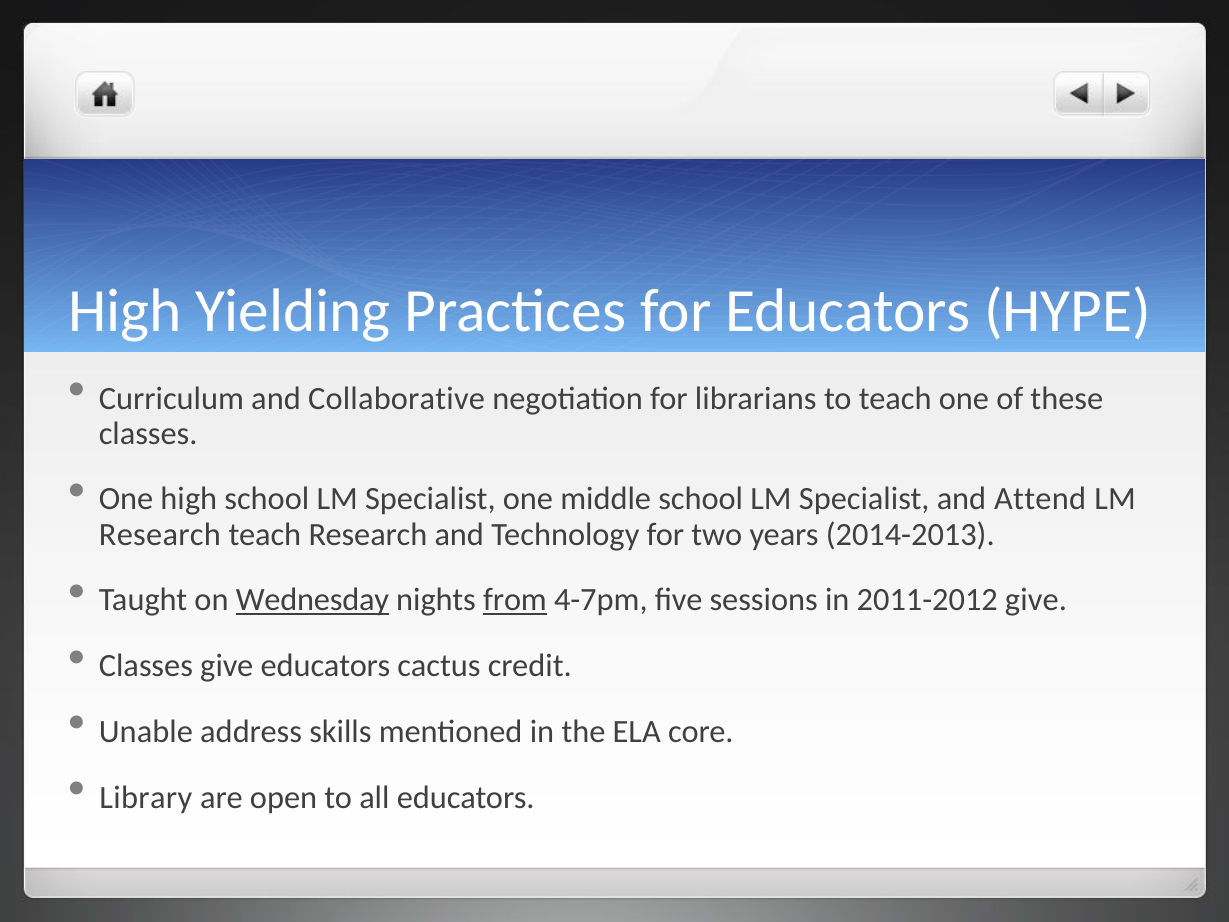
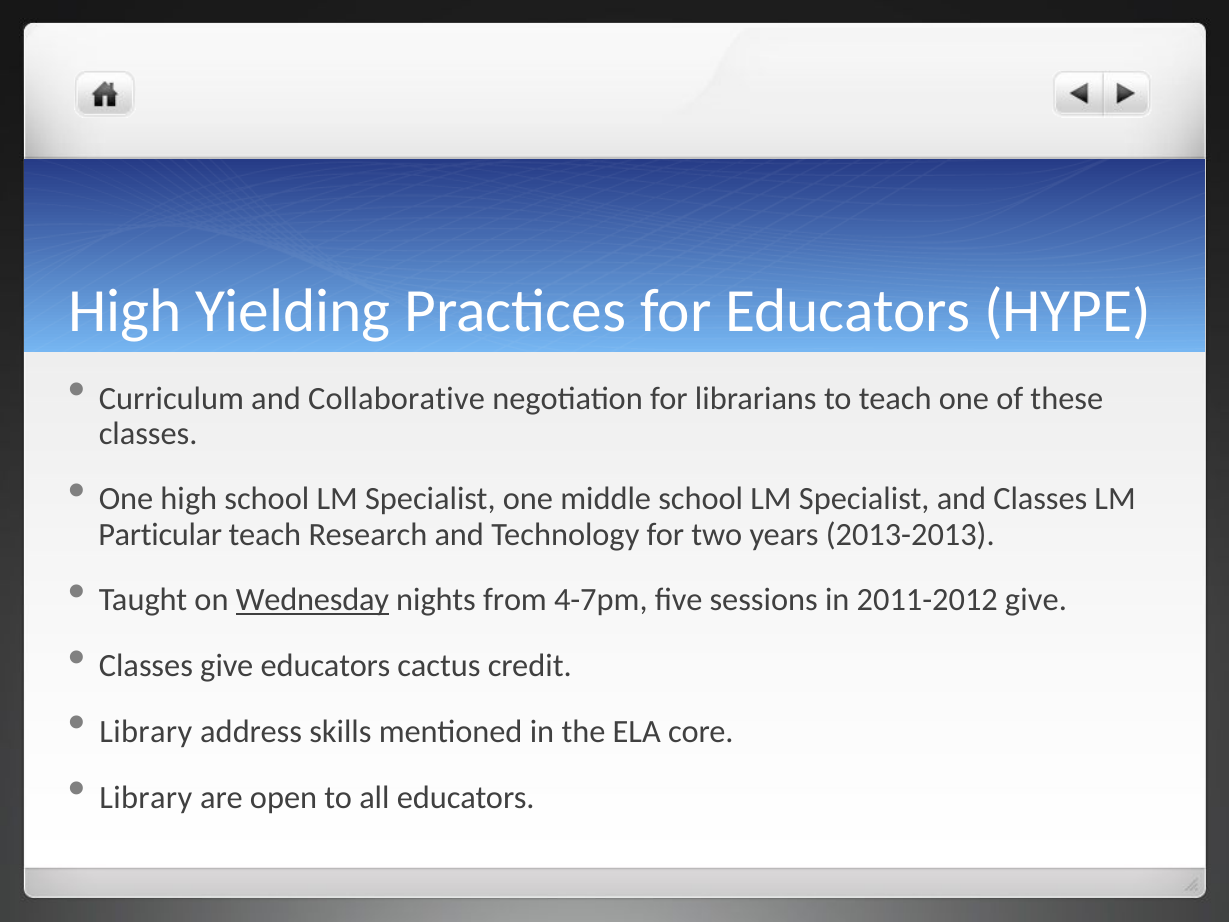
and Attend: Attend -> Classes (1040, 499)
Research: Research -> Particular (160, 534)
2014-2013: 2014-2013 -> 2013-2013 (910, 534)
from underline: present -> none (515, 600)
Unable: Unable -> Library (146, 731)
